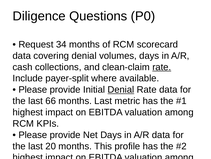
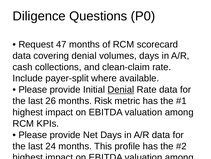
34: 34 -> 47 (61, 44)
rate underline: present -> none (162, 67)
66: 66 -> 26 (51, 101)
months Last: Last -> Risk (103, 101)
20: 20 -> 24 (51, 146)
